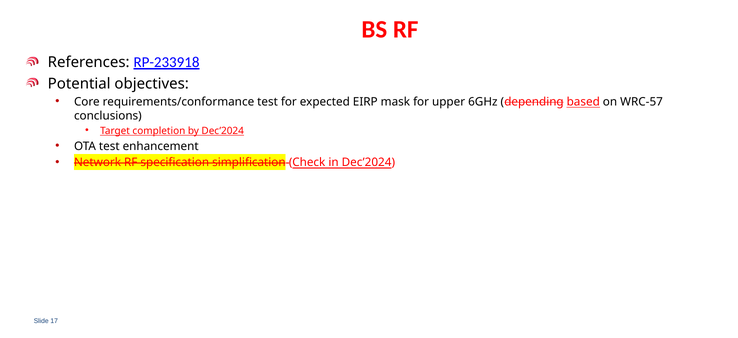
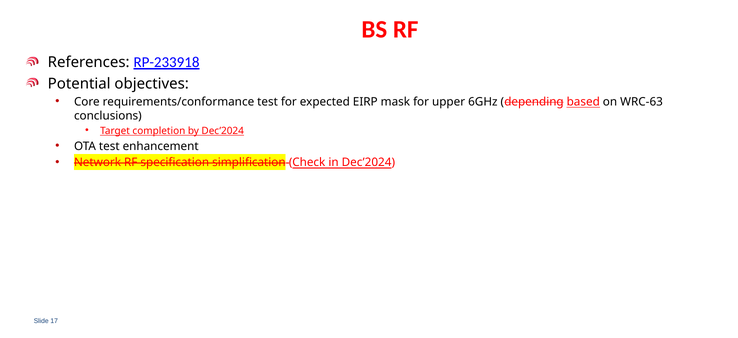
WRC-57: WRC-57 -> WRC-63 (642, 102)
